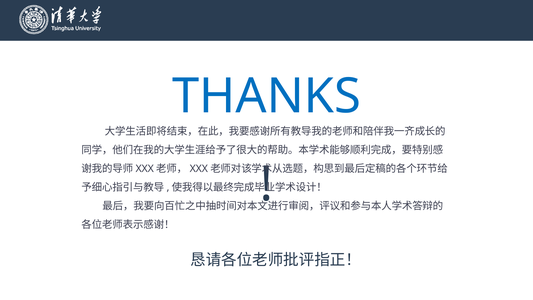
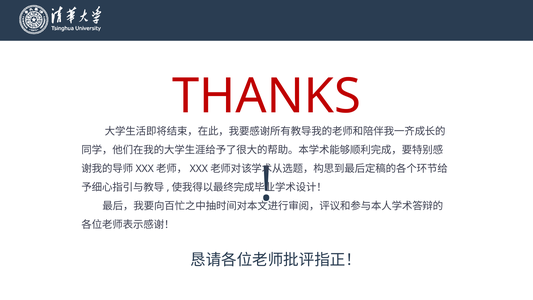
THANKS colour: blue -> red (266, 96)
